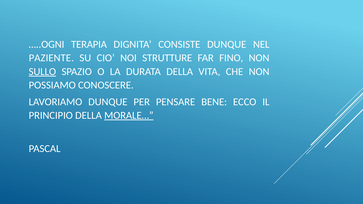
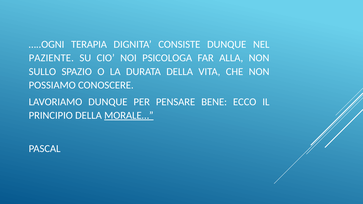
STRUTTURE: STRUTTURE -> PSICOLOGA (167, 58)
FINO: FINO -> ALLA (231, 58)
SULLO underline: present -> none (42, 72)
